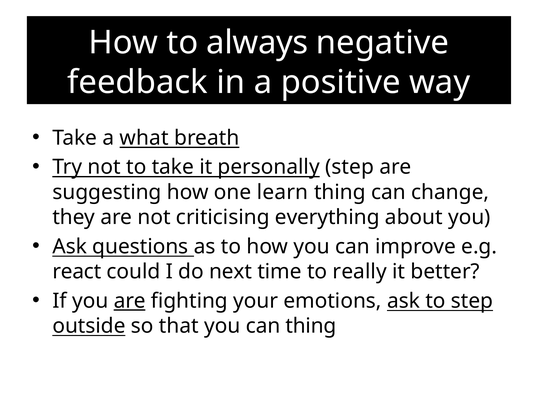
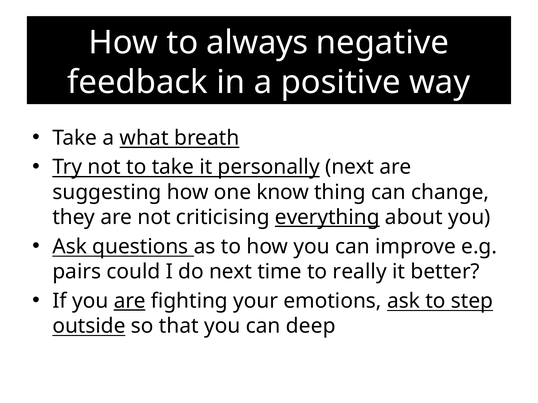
personally step: step -> next (350, 167)
learn: learn -> know (283, 192)
everything underline: none -> present (327, 218)
react: react -> pairs (77, 272)
can thing: thing -> deep (311, 326)
